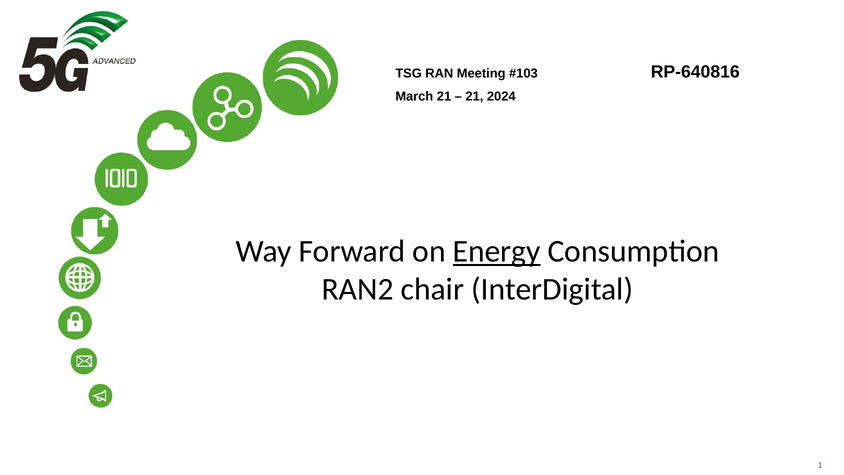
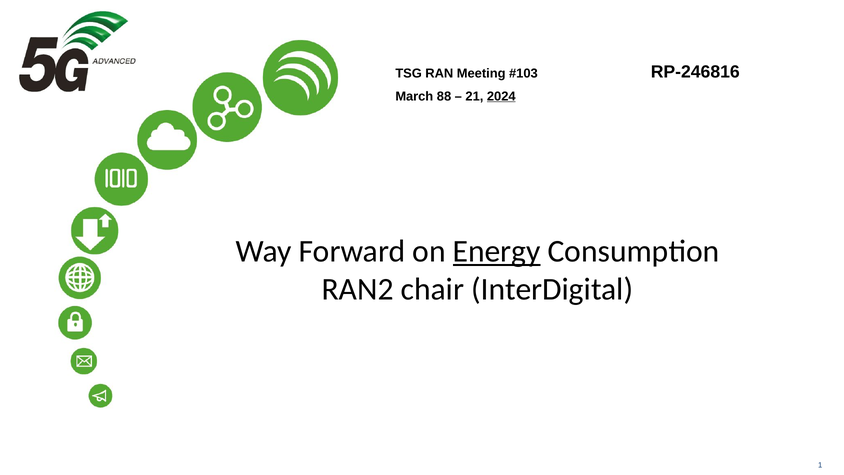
RP-640816: RP-640816 -> RP-246816 (695, 72)
March 21: 21 -> 88 (444, 96)
2024 underline: none -> present (501, 96)
